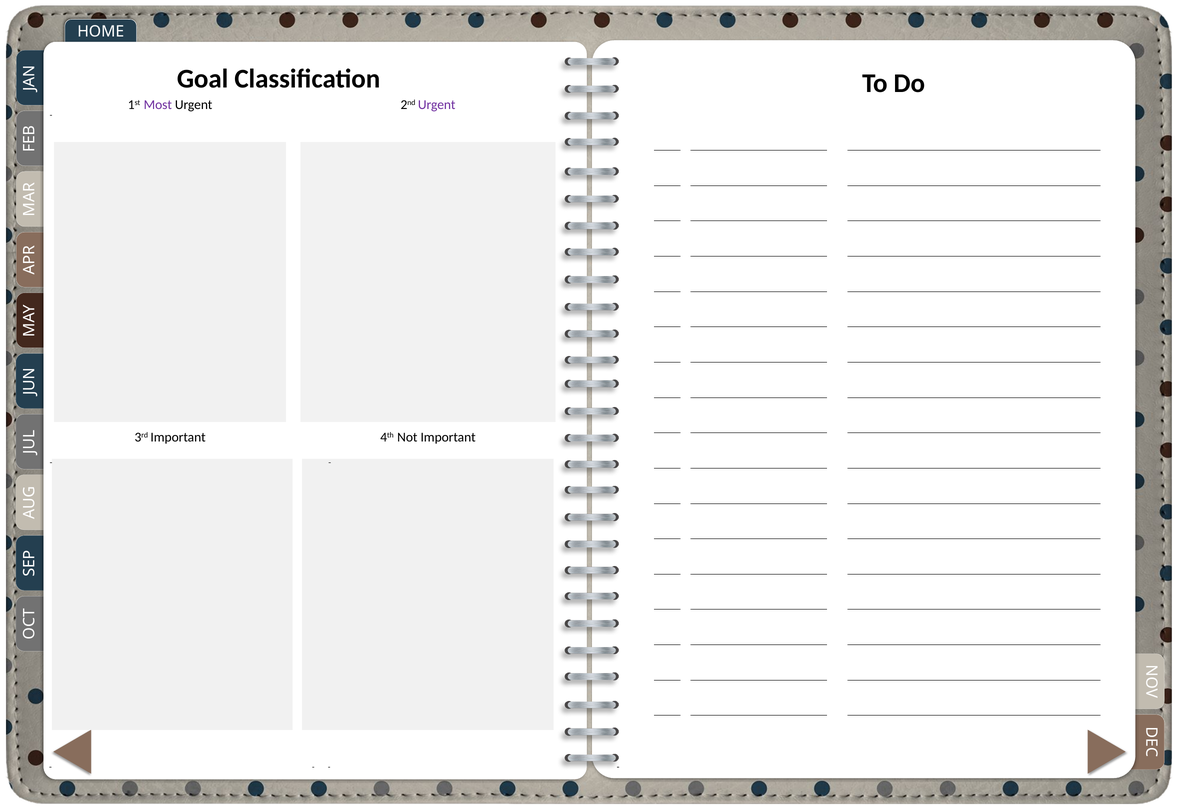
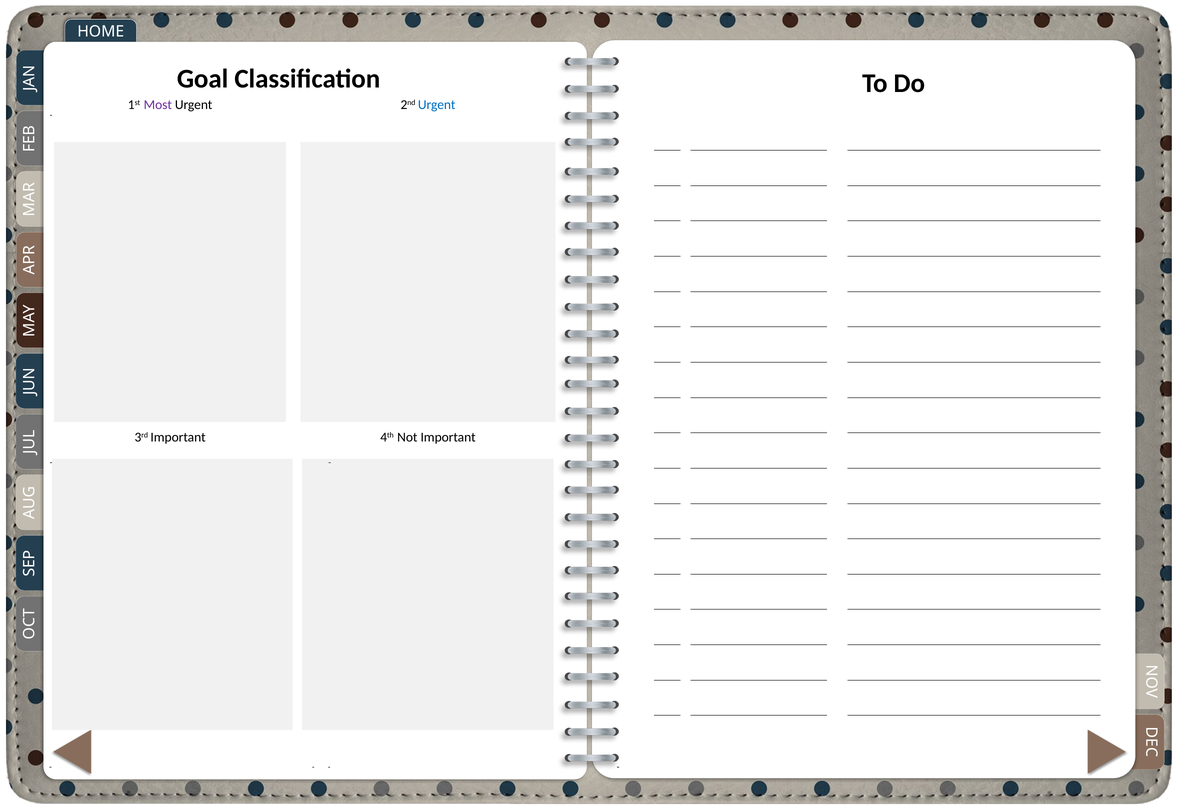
Urgent colour: purple -> blue (437, 105)
